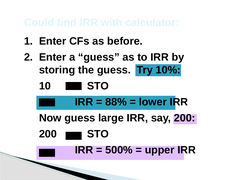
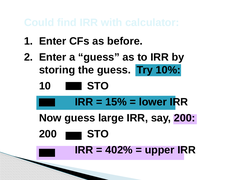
88%: 88% -> 15% (116, 102)
500%: 500% -> 402% (119, 150)
